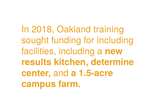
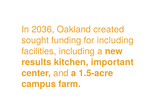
2018: 2018 -> 2036 (43, 29)
training: training -> created (109, 29)
determine: determine -> important (112, 62)
